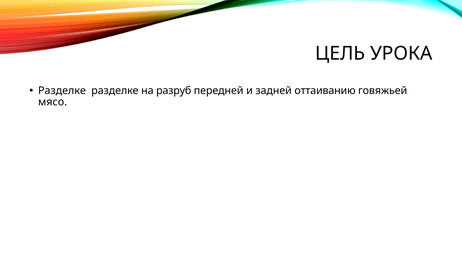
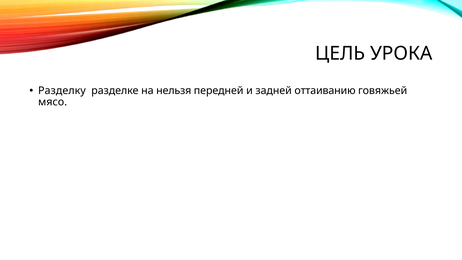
Разделке: Разделке -> Разделку (62, 91)
разруб: разруб -> нельзя (174, 91)
